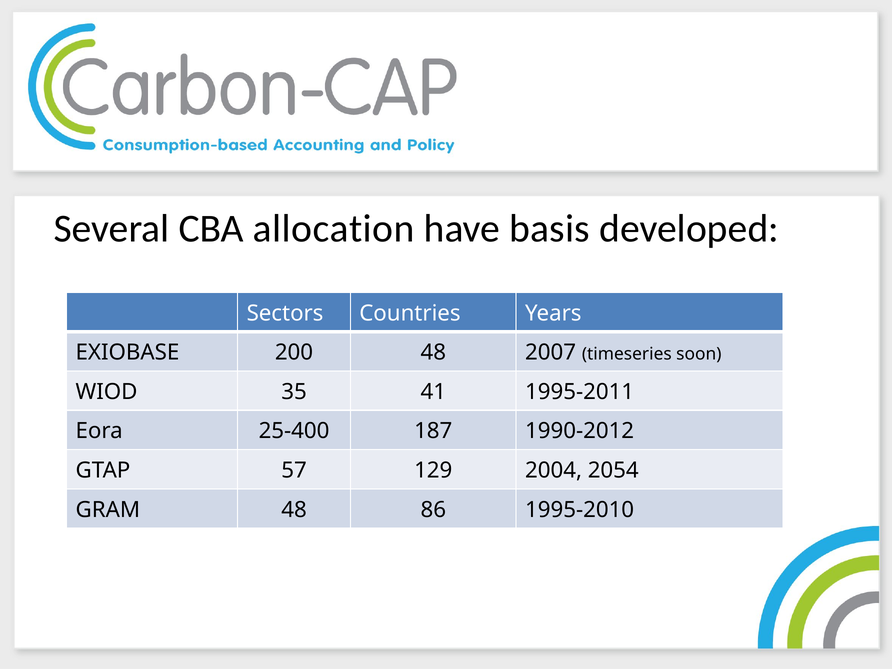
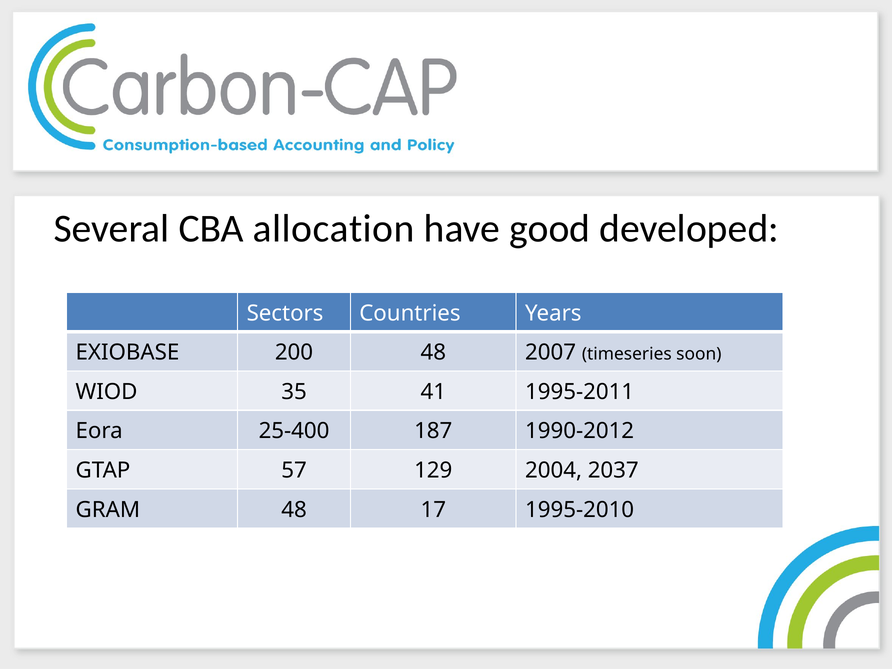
basis: basis -> good (550, 229)
2054: 2054 -> 2037 (613, 470)
86: 86 -> 17 (433, 510)
